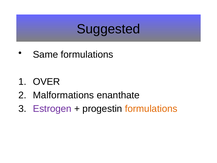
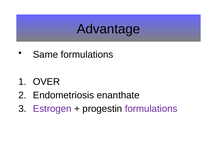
Suggested: Suggested -> Advantage (108, 29)
Malformations: Malformations -> Endometriosis (63, 95)
formulations colour: orange -> purple (151, 109)
